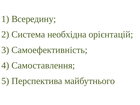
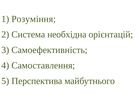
Всередину: Всередину -> Розуміння (34, 19)
